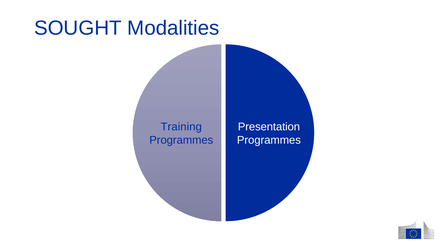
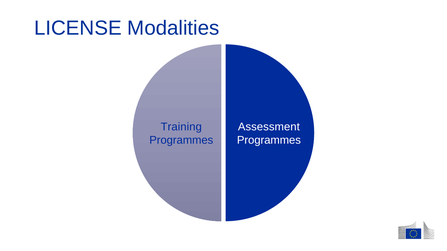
SOUGHT: SOUGHT -> LICENSE (78, 28)
Presentation: Presentation -> Assessment (269, 127)
